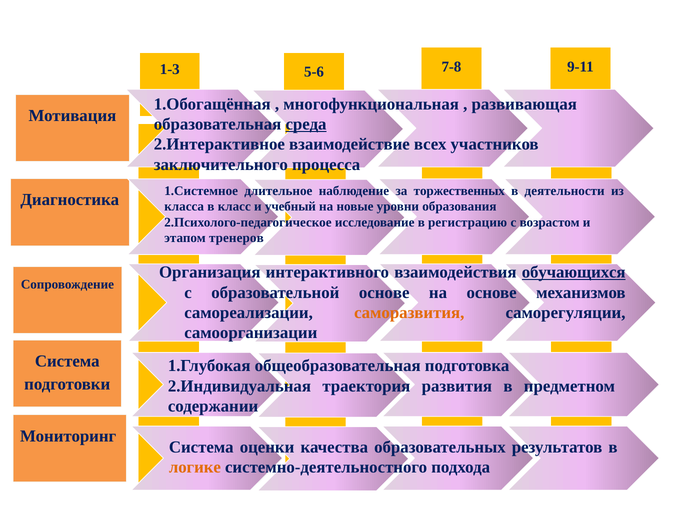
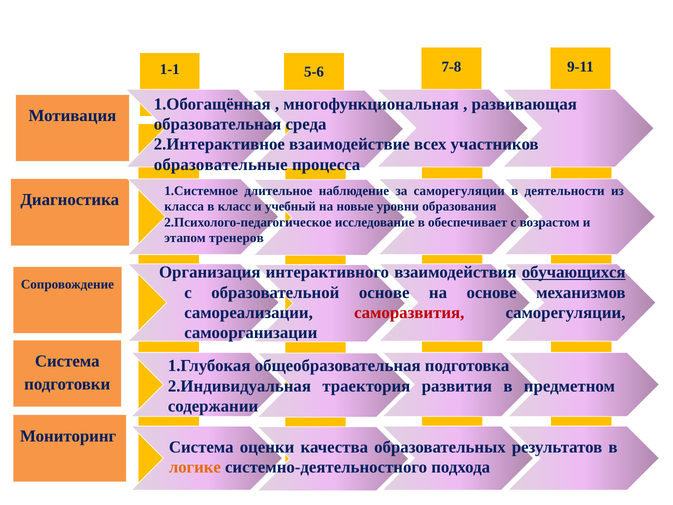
1-3: 1-3 -> 1-1 (170, 69)
среда underline: present -> none (306, 124)
заключительного: заключительного -> образовательные (221, 164)
за торжественных: торжественных -> саморегуляции (459, 191)
регистрацию: регистрацию -> обеспечивает (468, 222)
саморазвития colour: orange -> red (409, 313)
